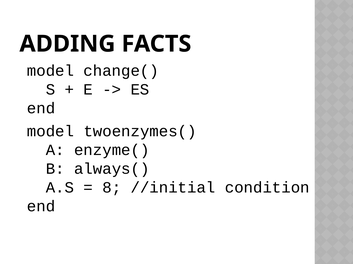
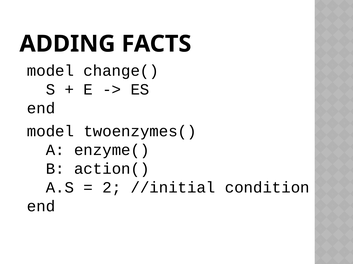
always(: always( -> action( (112, 169)
8: 8 -> 2 (112, 188)
